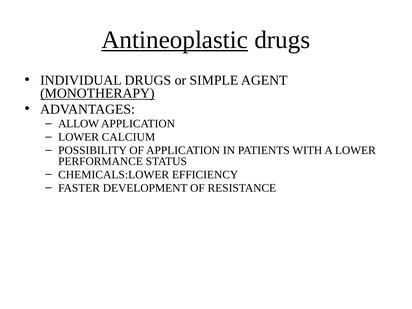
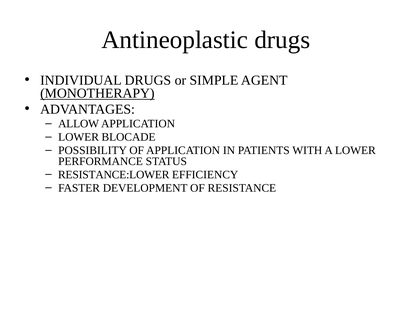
Antineoplastic underline: present -> none (175, 40)
CALCIUM: CALCIUM -> BLOCADE (129, 137)
CHEMICALS:LOWER: CHEMICALS:LOWER -> RESISTANCE:LOWER (114, 175)
